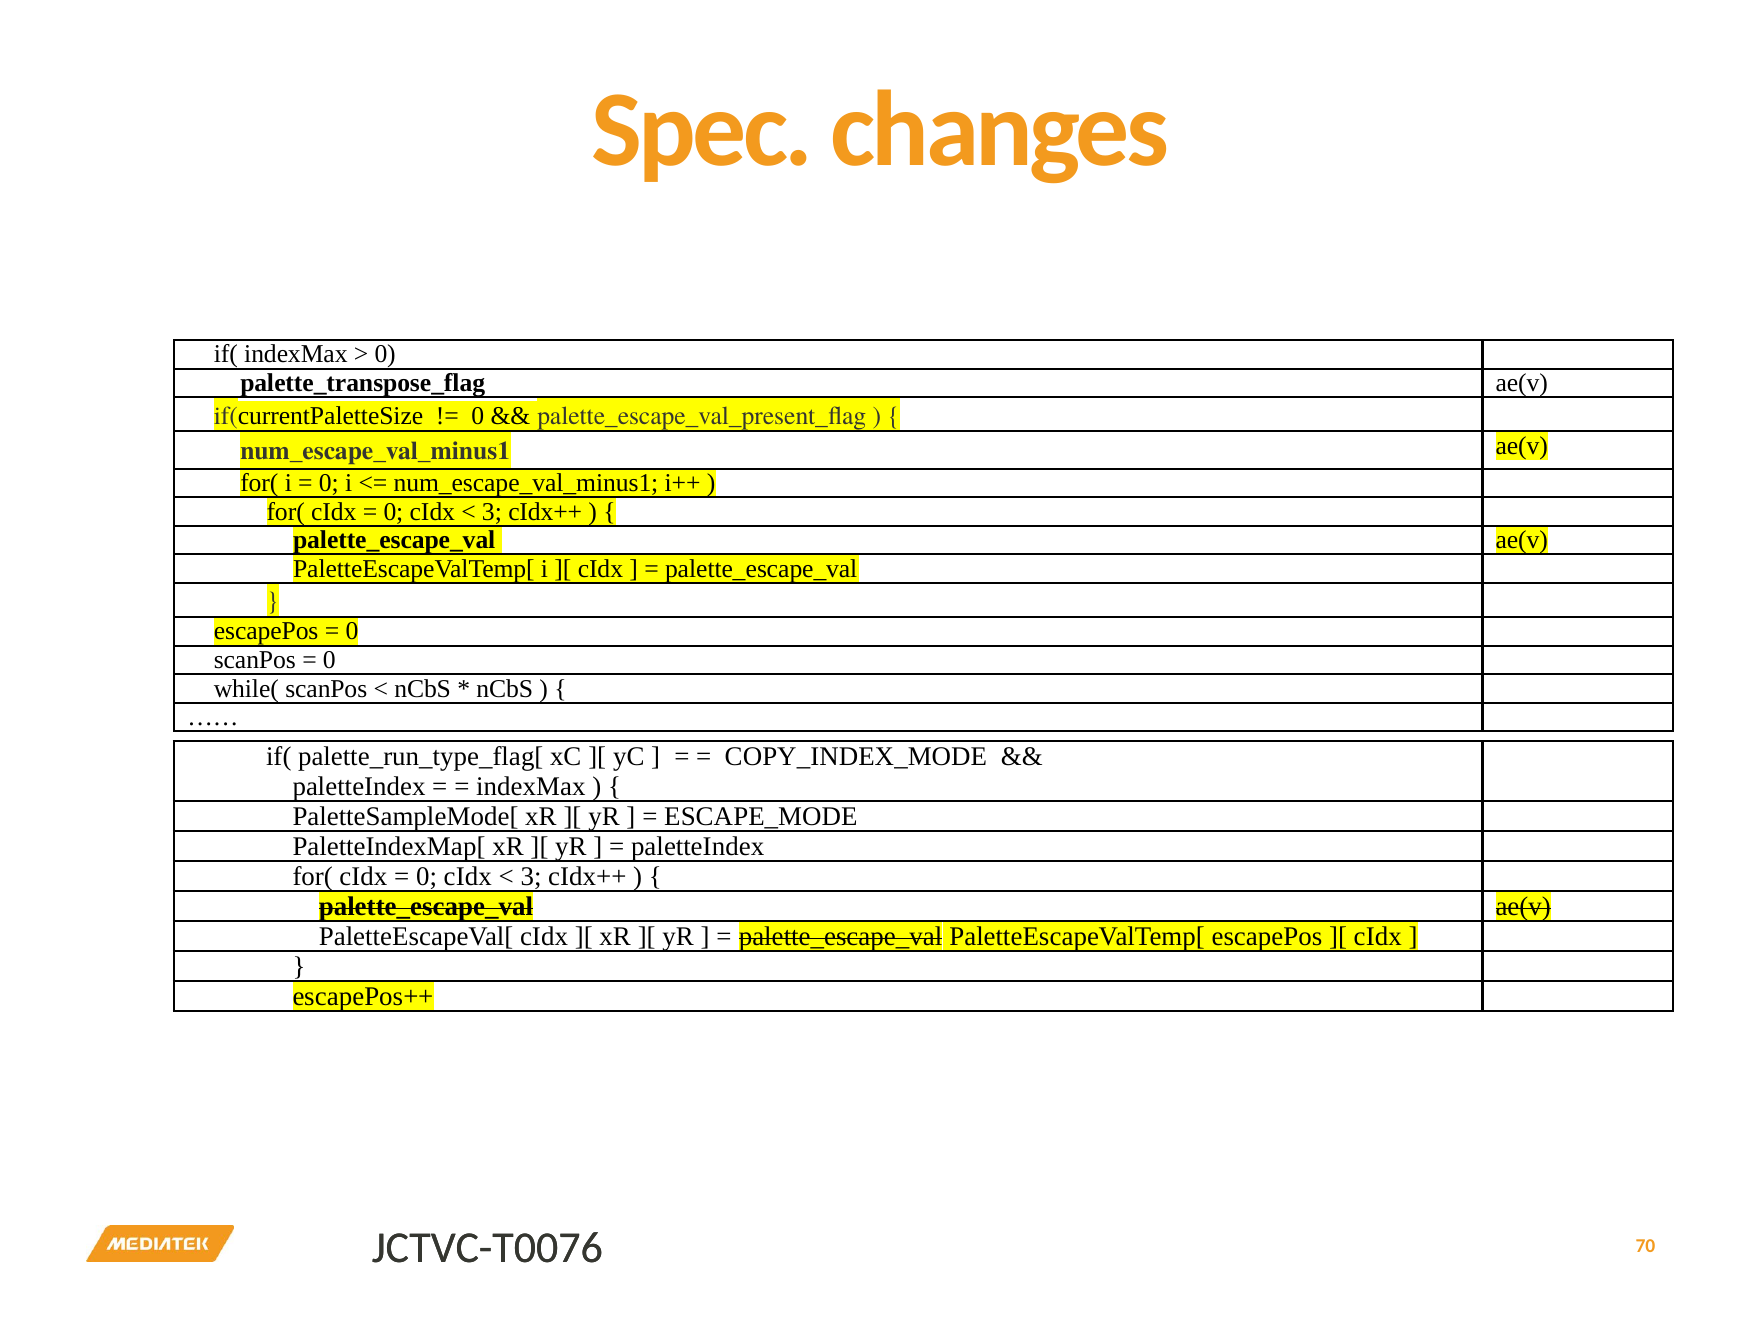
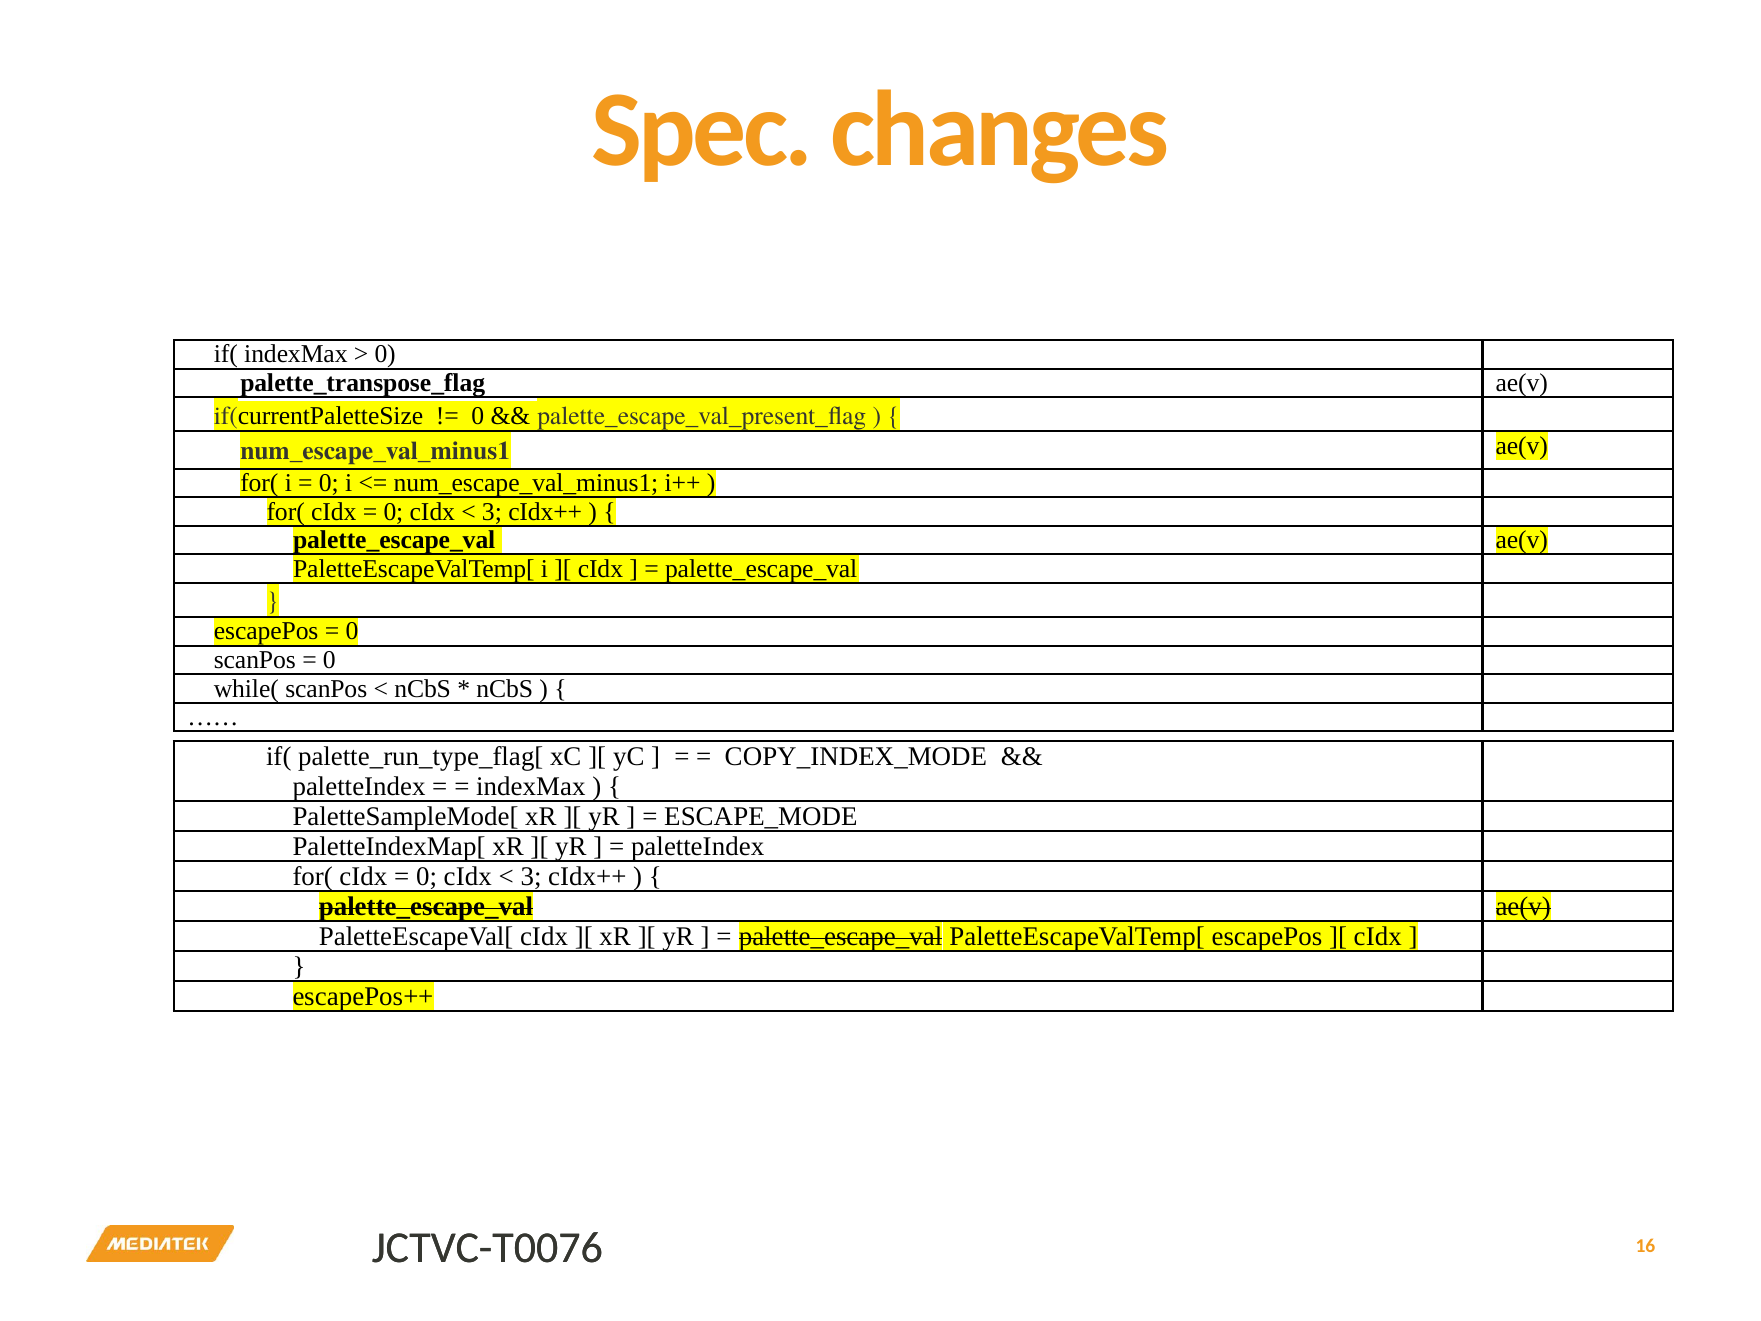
70: 70 -> 16 (1645, 1245)
